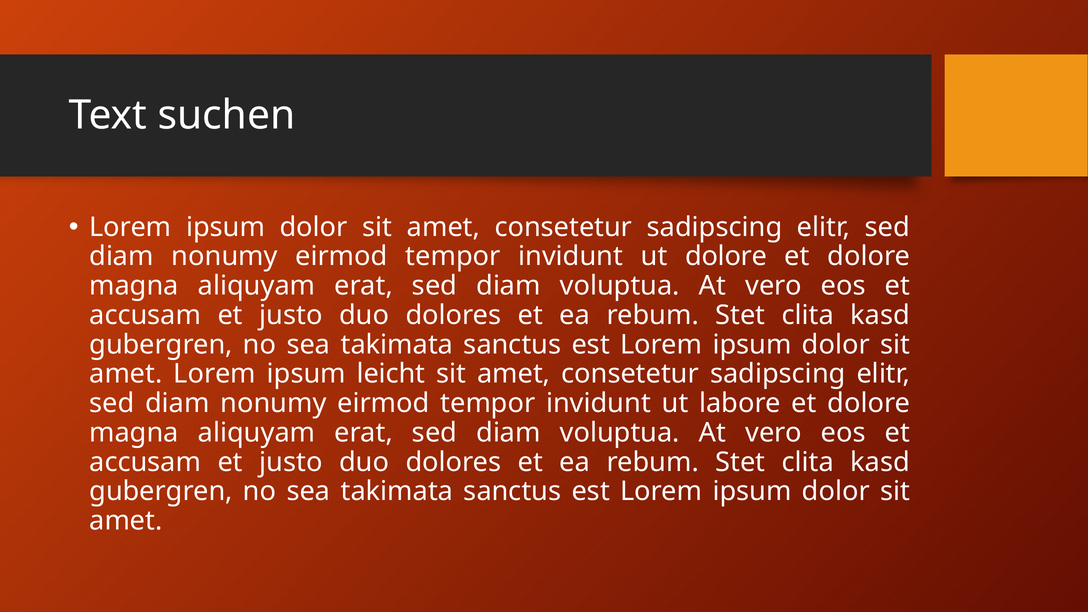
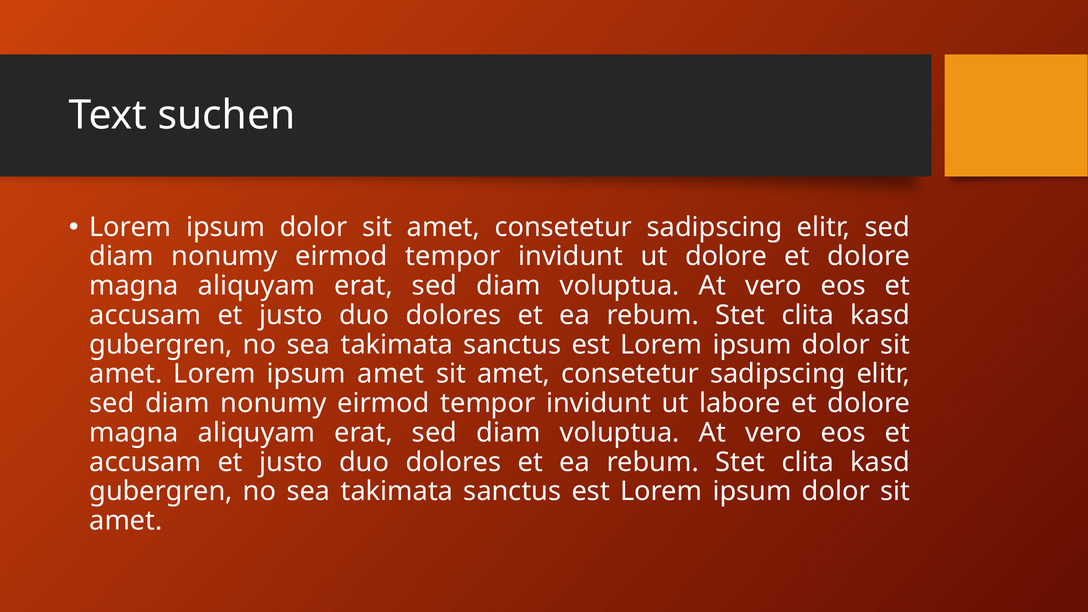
ipsum leicht: leicht -> amet (391, 374)
